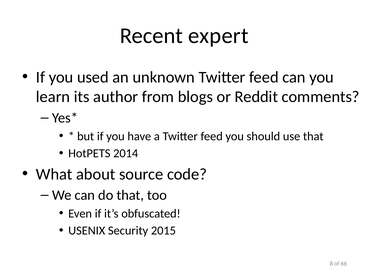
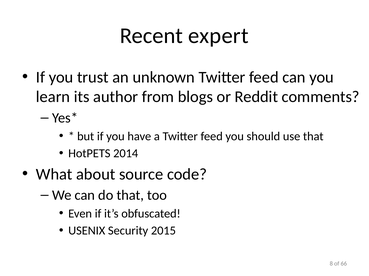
used: used -> trust (93, 77)
